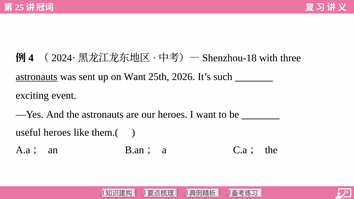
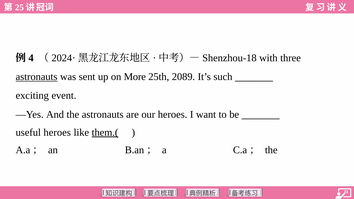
on Want: Want -> More (135, 77)
2026: 2026 -> 2089 (183, 77)
them.( underline: none -> present (105, 133)
